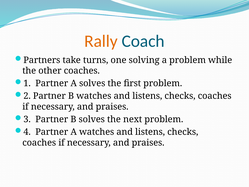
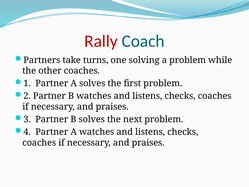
Rally colour: orange -> red (101, 41)
